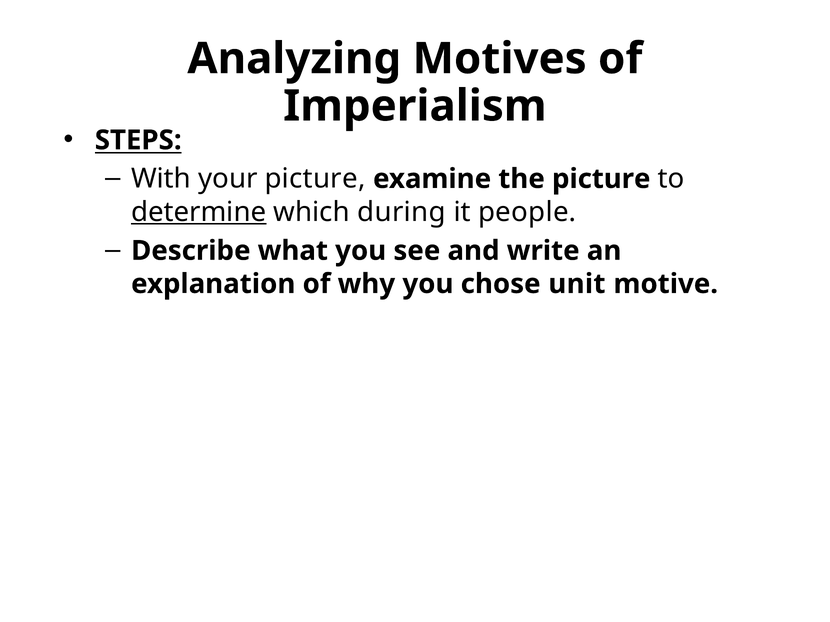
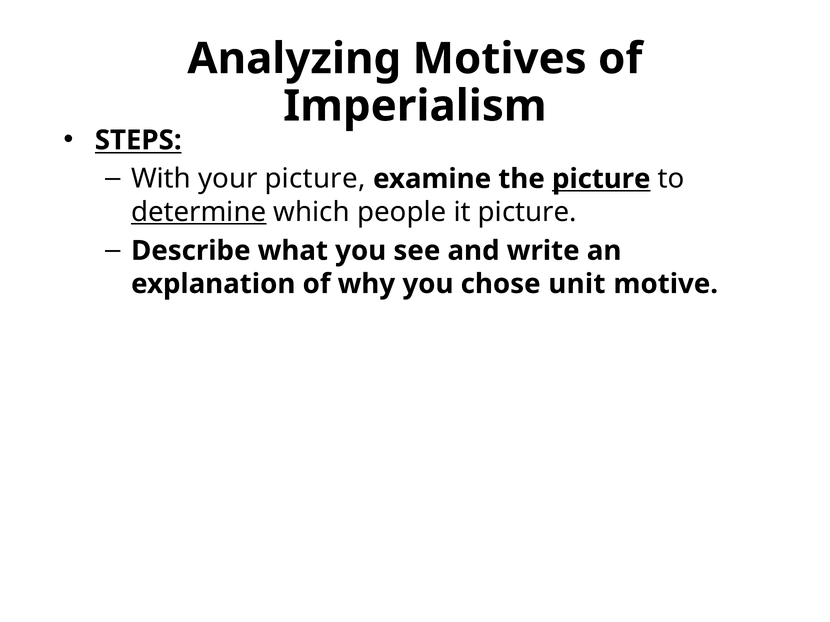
picture underline: none -> present (601, 179)
during: during -> people (402, 212)
it people: people -> picture (527, 212)
